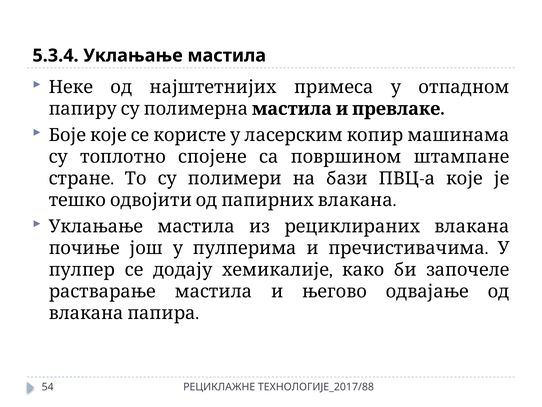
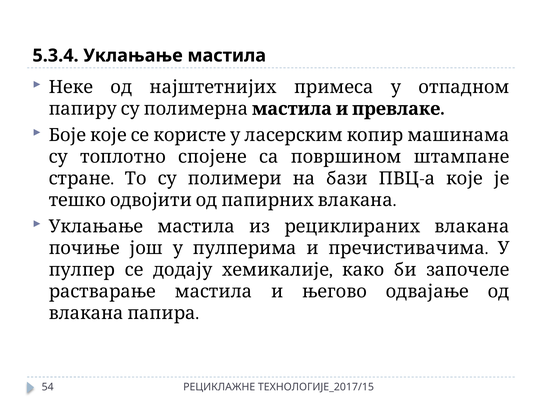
ТЕХНОЛОГИЈЕ_2017/88: ТЕХНОЛОГИЈЕ_2017/88 -> ТЕХНОЛОГИЈЕ_2017/15 (316, 387)
